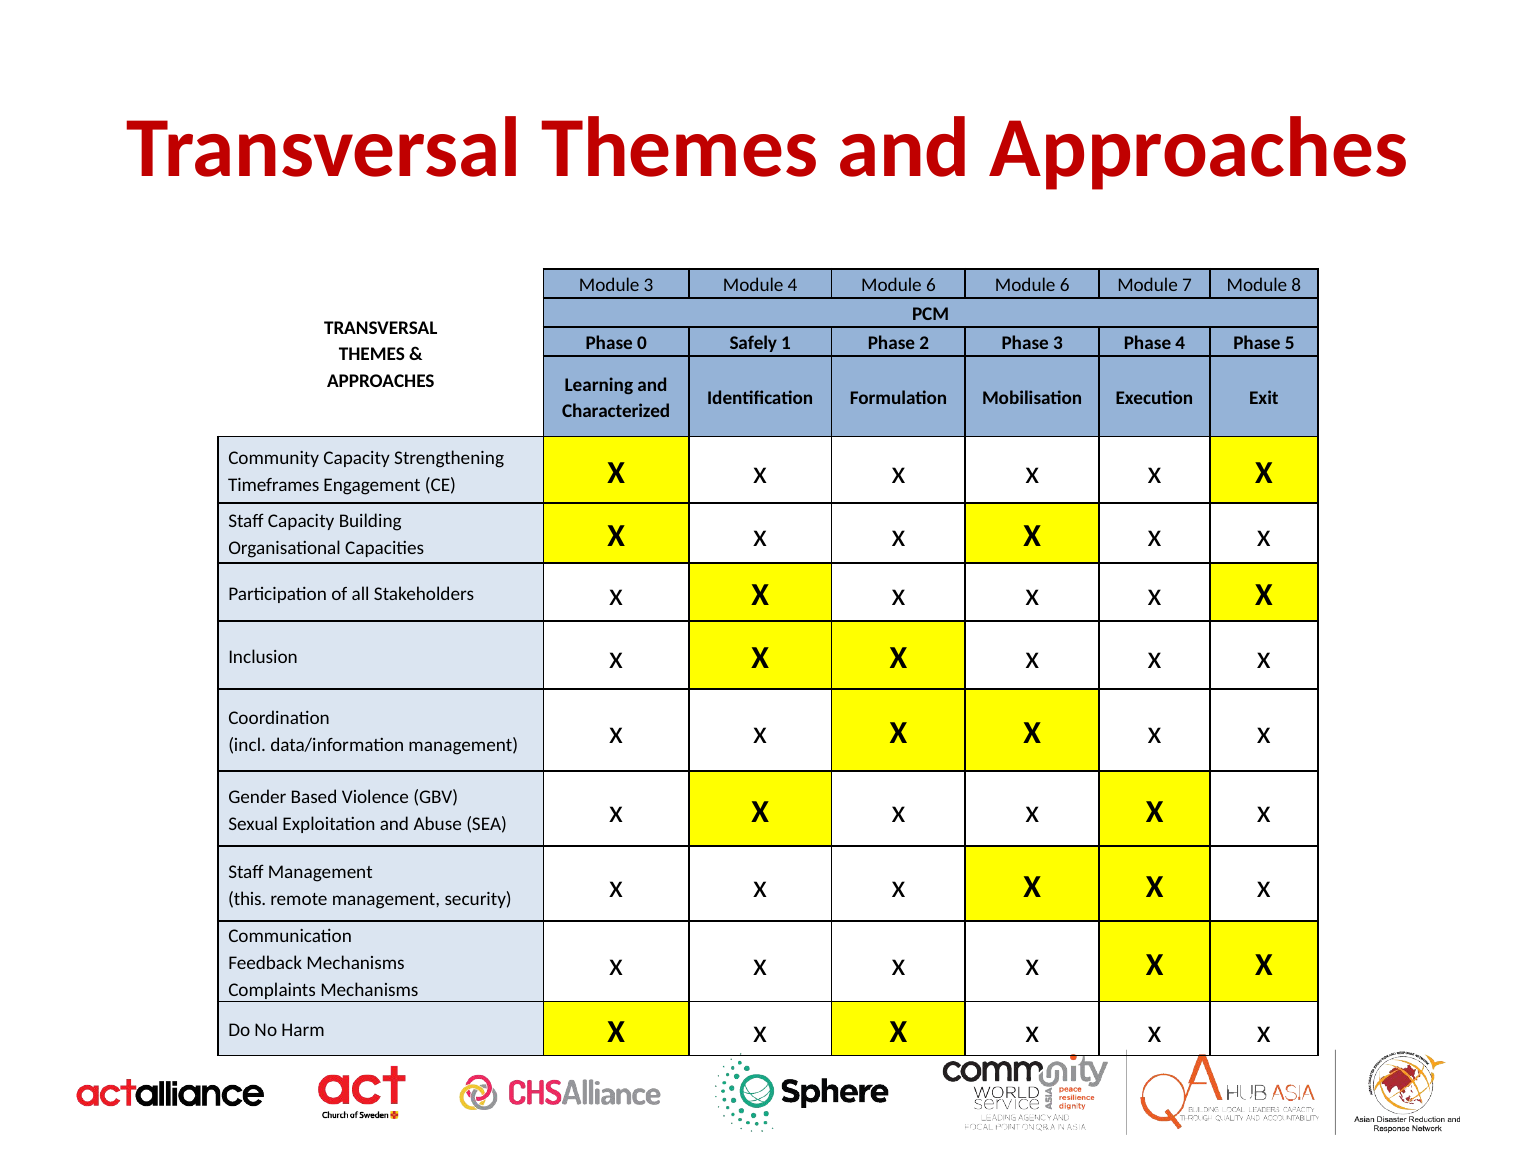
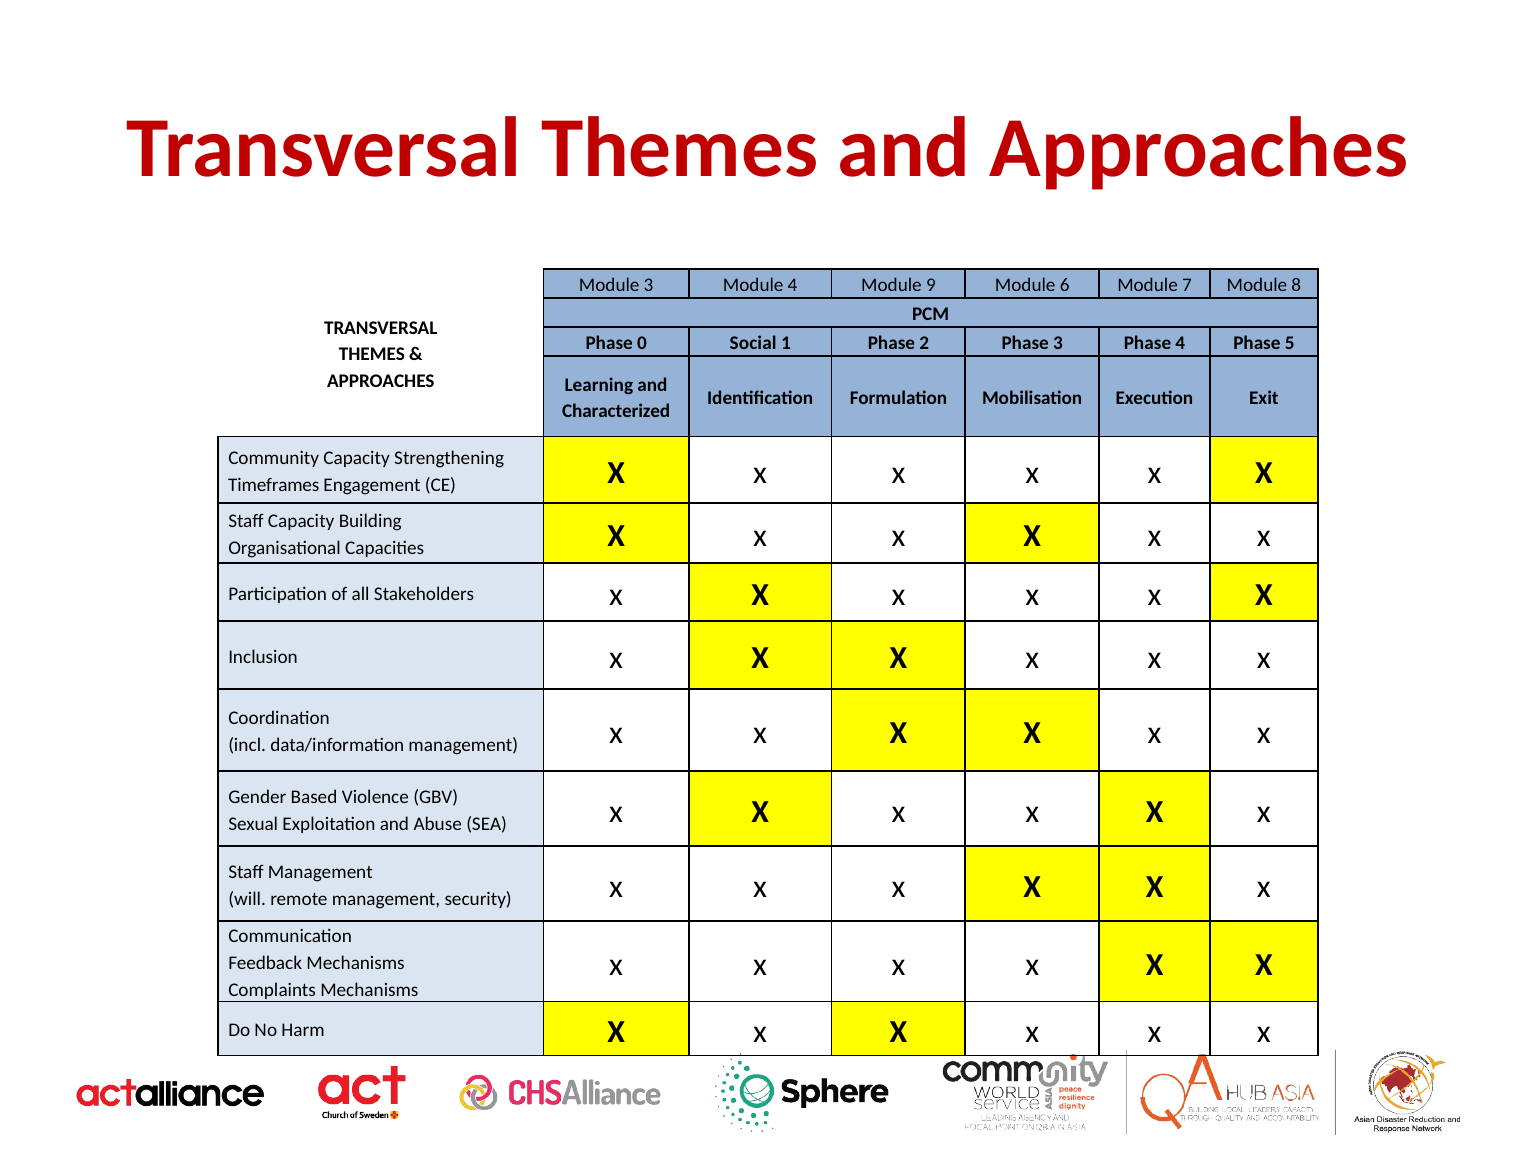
4 Module 6: 6 -> 9 (931, 285)
Safely: Safely -> Social (753, 343)
this: this -> will (247, 899)
